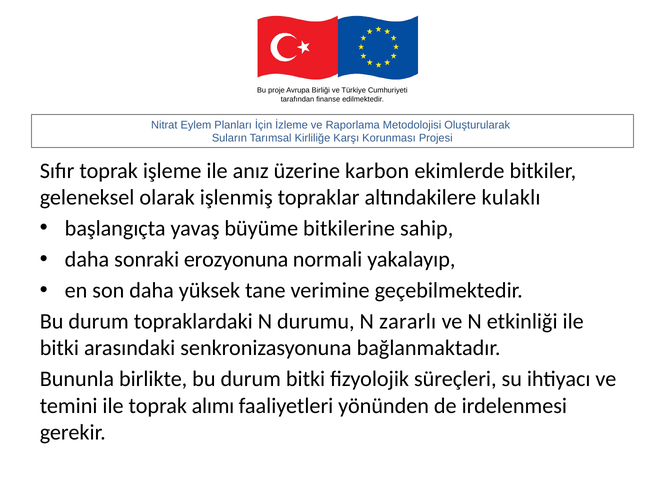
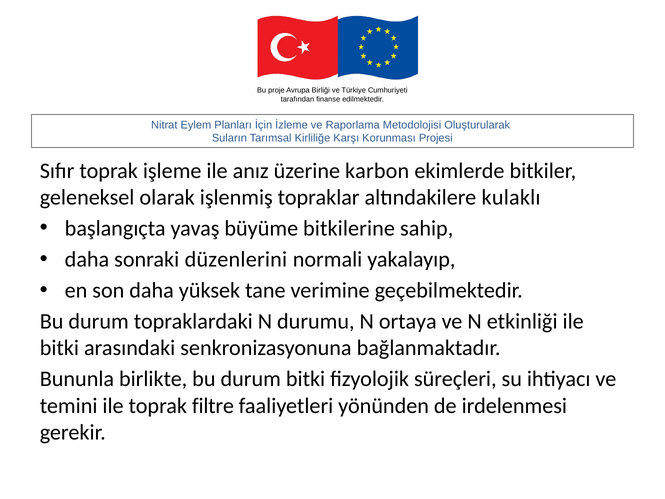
erozyonuna: erozyonuna -> düzenlerini (236, 259)
zararlı: zararlı -> ortaya (408, 321)
alımı: alımı -> filtre (213, 406)
